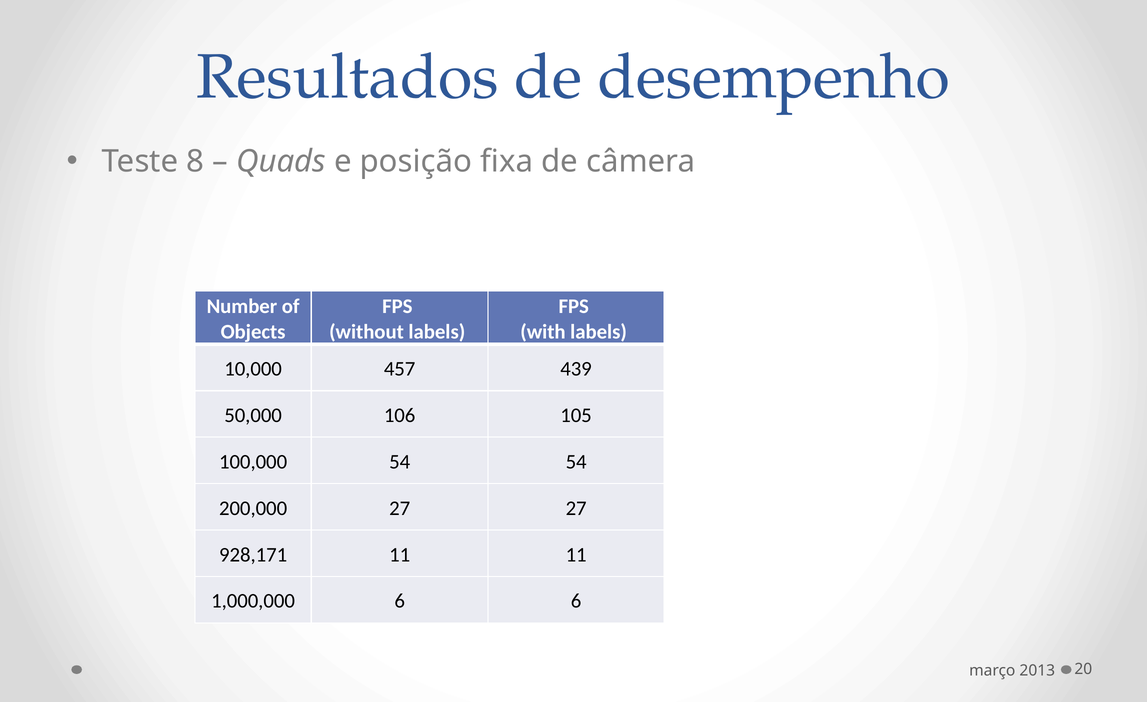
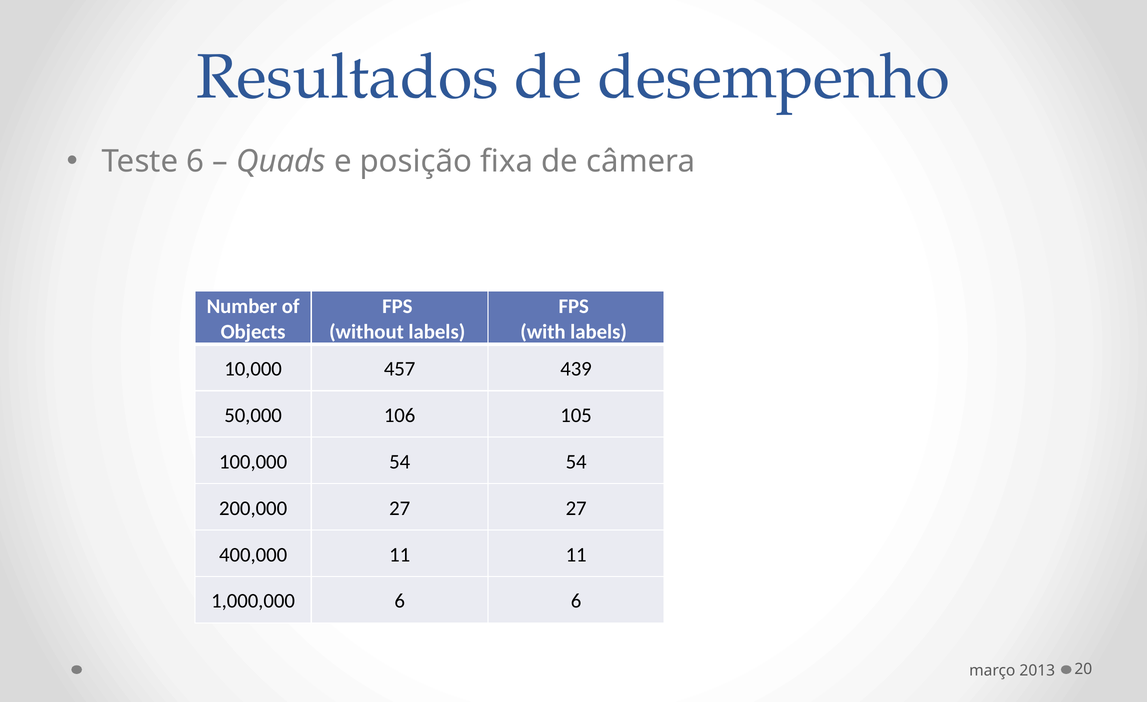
Teste 8: 8 -> 6 (195, 162)
928,171: 928,171 -> 400,000 (253, 555)
